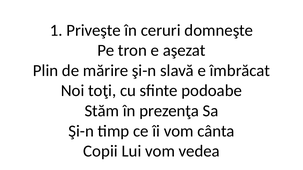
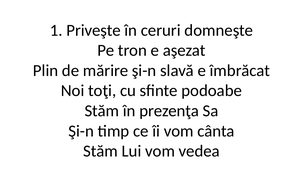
Copii: Copii -> Stăm (101, 152)
